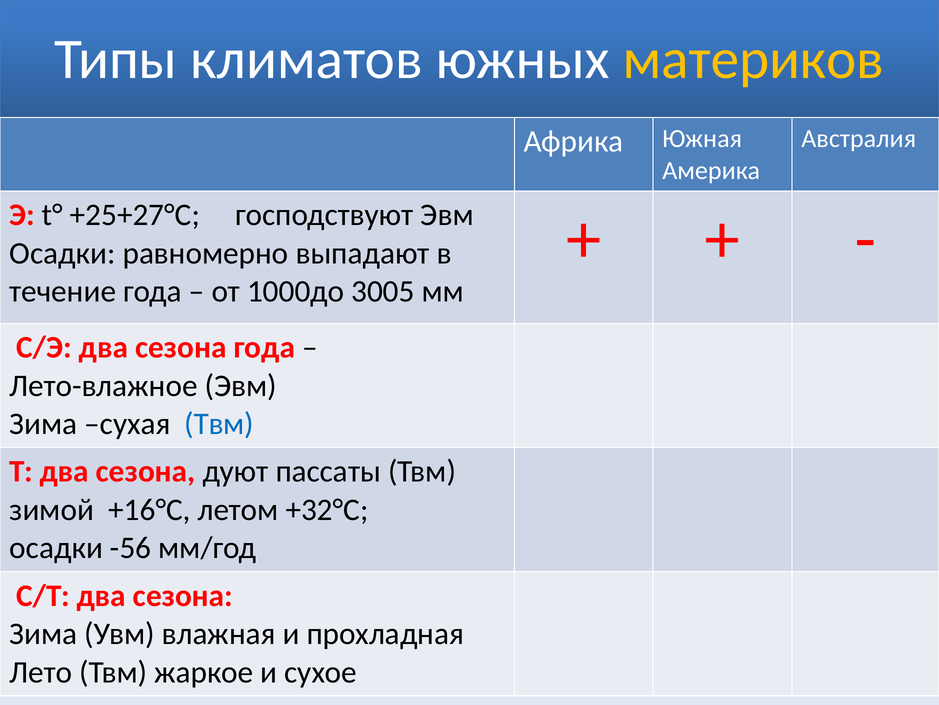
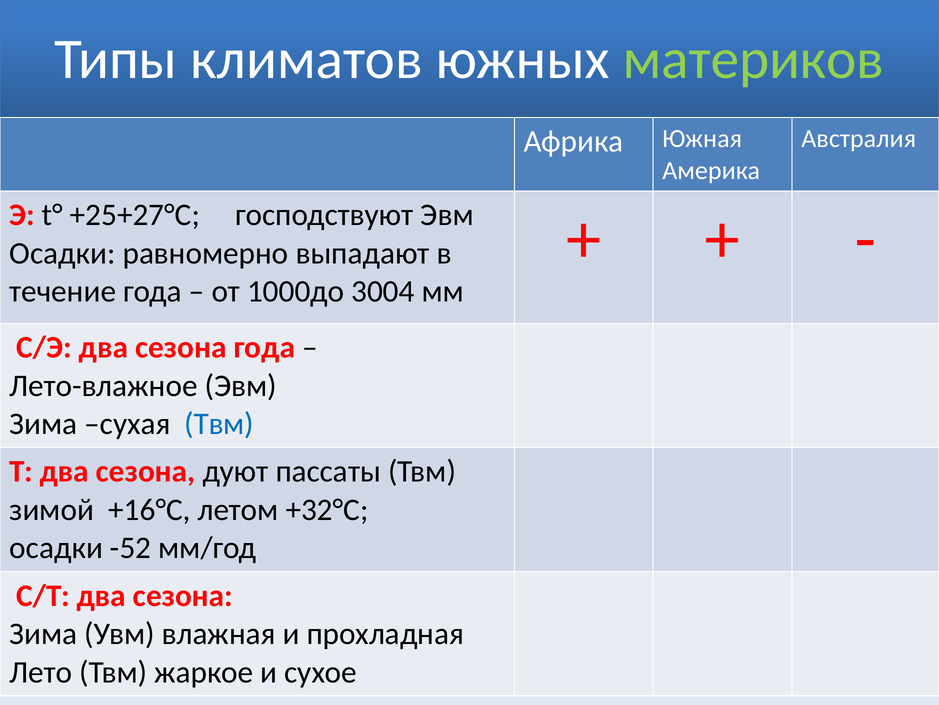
материков colour: yellow -> light green (753, 59)
3005: 3005 -> 3004 (383, 291)
-56: -56 -> -52 (131, 547)
